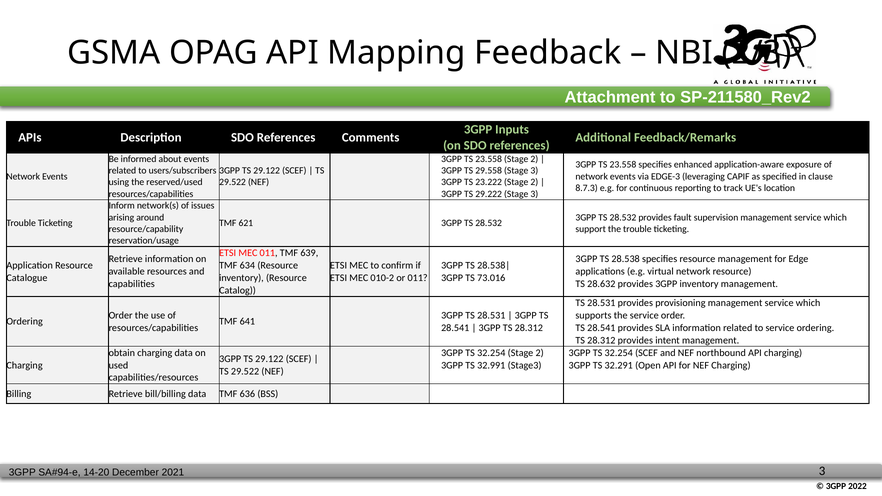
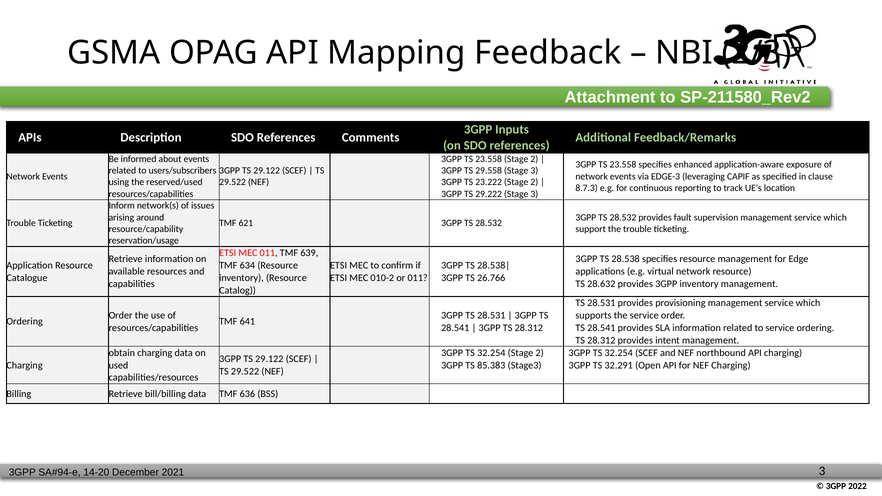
73.016: 73.016 -> 26.766 (491, 278)
32.991: 32.991 -> 85.383 (491, 365)
